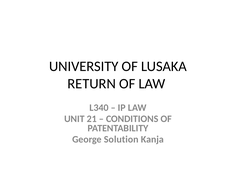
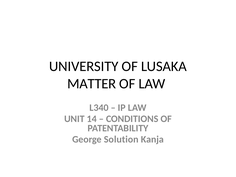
RETURN: RETURN -> MATTER (92, 84)
21: 21 -> 14 (92, 119)
